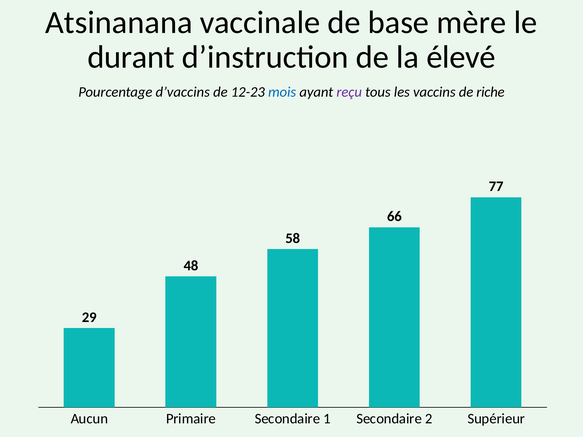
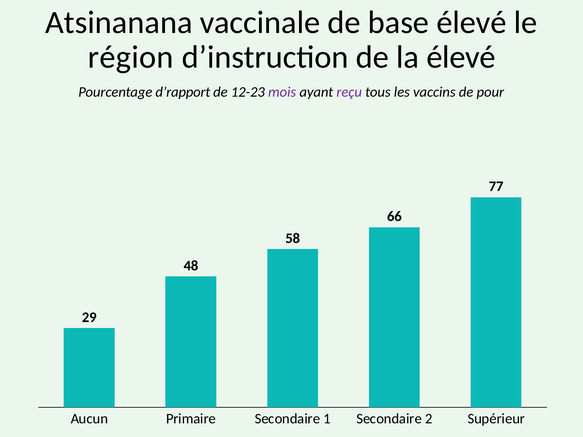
base mère: mère -> élevé (471, 22)
durant: durant -> région (131, 57)
d’vaccins: d’vaccins -> d’rapport (183, 92)
mois colour: blue -> purple (282, 92)
riche: riche -> pour (490, 92)
